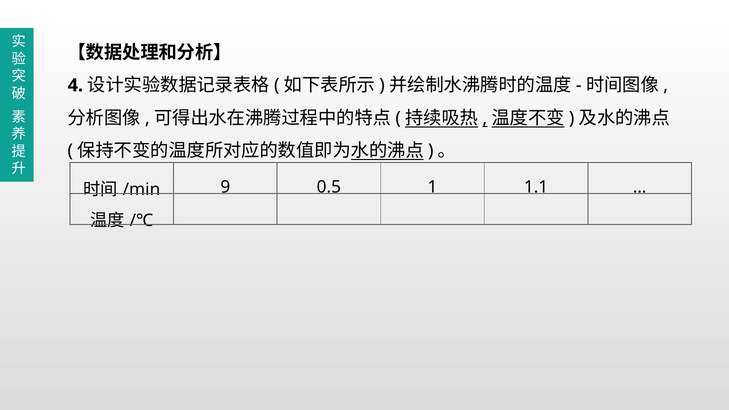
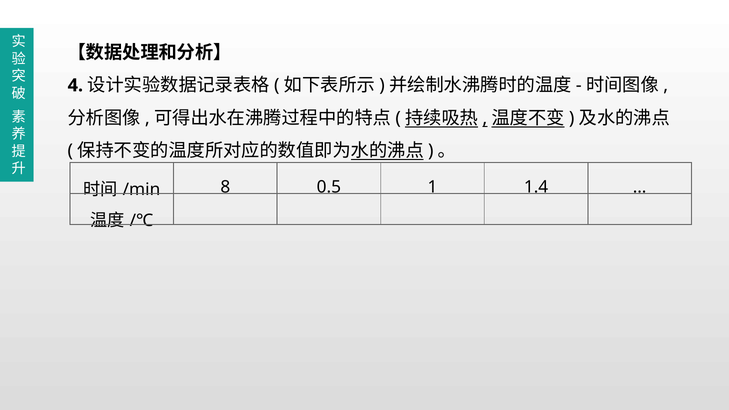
9: 9 -> 8 (225, 187)
1.1: 1.1 -> 1.4 (536, 187)
